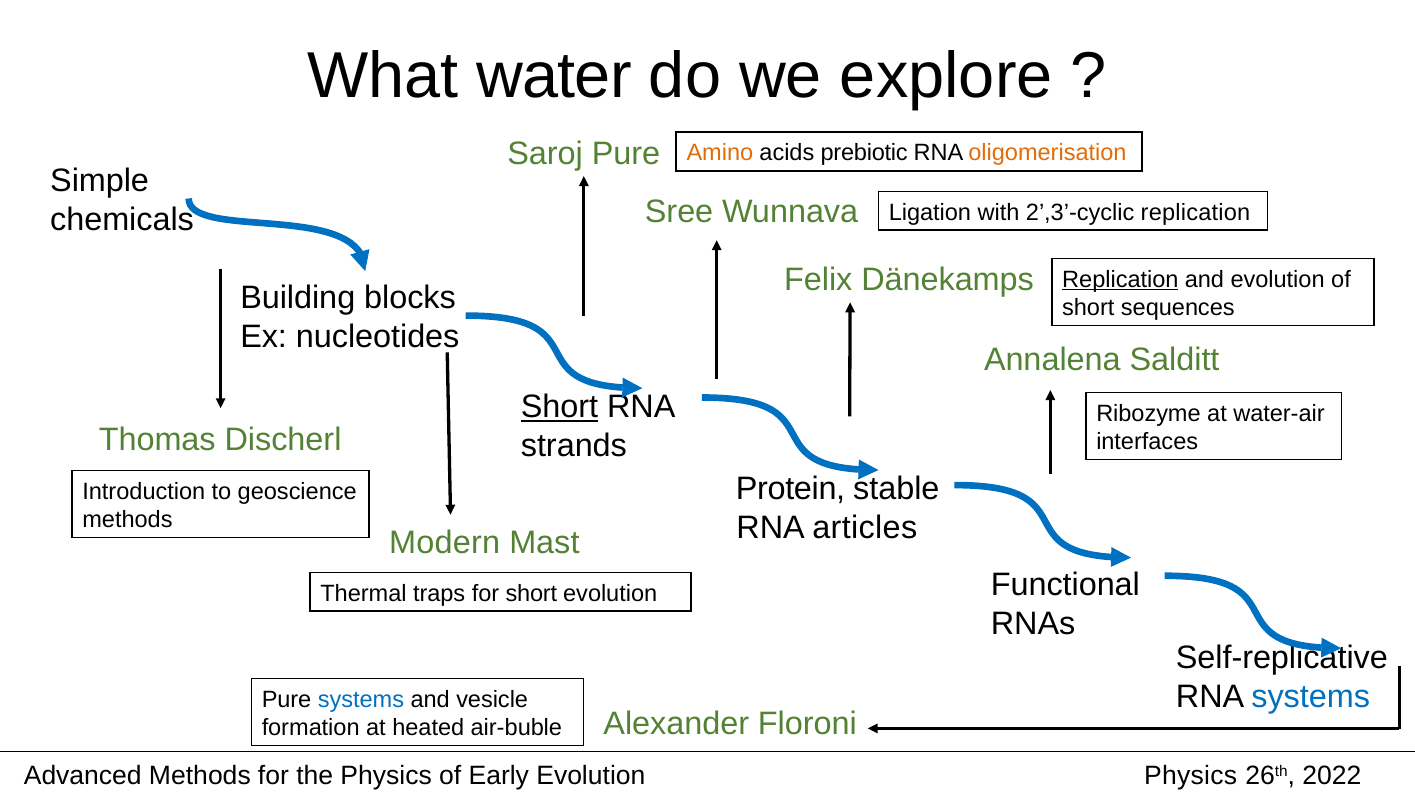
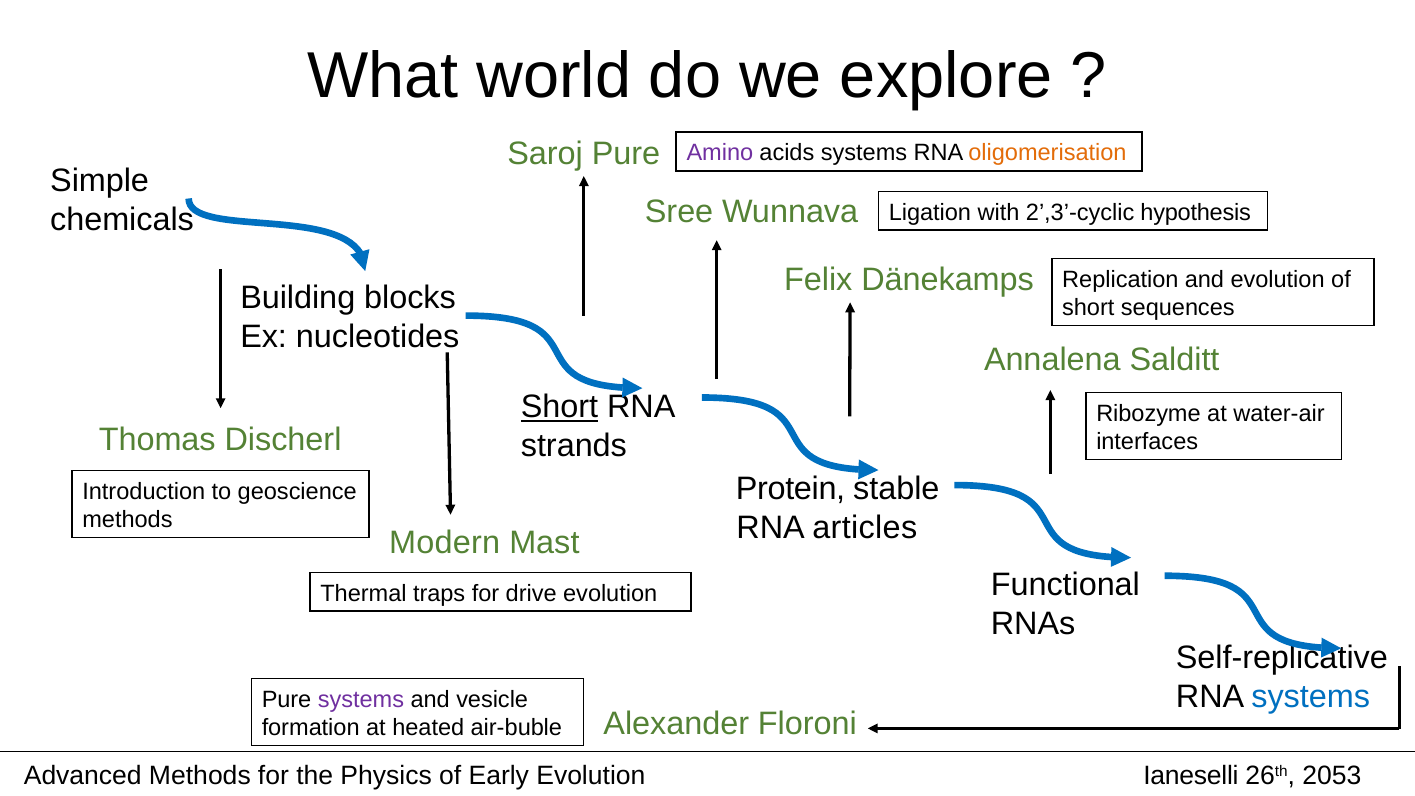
water: water -> world (554, 76)
Amino colour: orange -> purple (720, 153)
acids prebiotic: prebiotic -> systems (864, 153)
2’,3’-cyclic replication: replication -> hypothesis (1196, 212)
Replication underline: present -> none (1120, 280)
for short: short -> drive (531, 593)
systems colour: blue -> purple (361, 700)
Evolution Physics: Physics -> Ianeselli (1191, 776)
2022: 2022 -> 2053 (1332, 776)
